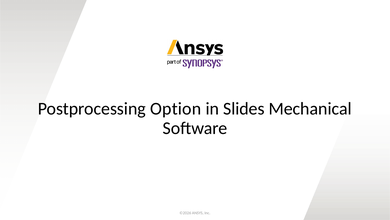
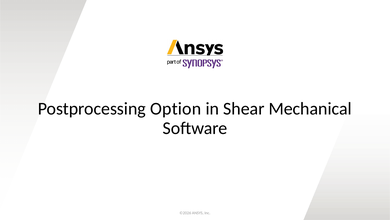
Slides: Slides -> Shear (244, 109)
